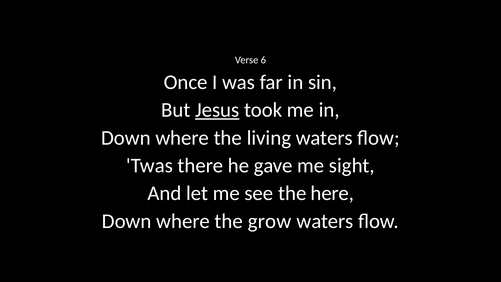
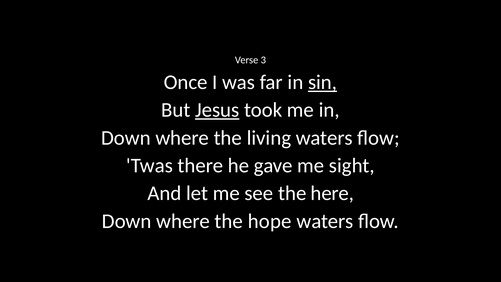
6: 6 -> 3 (263, 60)
sin underline: none -> present (323, 82)
grow: grow -> hope (270, 221)
